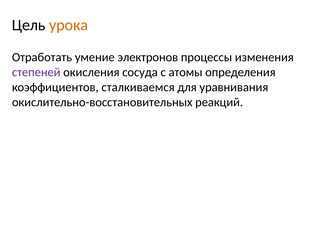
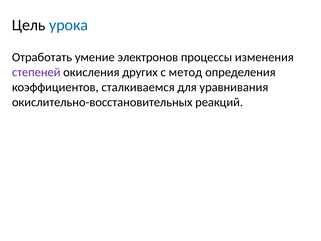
урока colour: orange -> blue (69, 25)
сосуда: сосуда -> других (140, 72)
атомы: атомы -> метод (185, 72)
